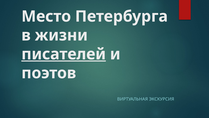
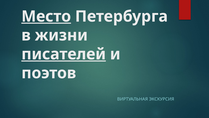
Место underline: none -> present (46, 16)
